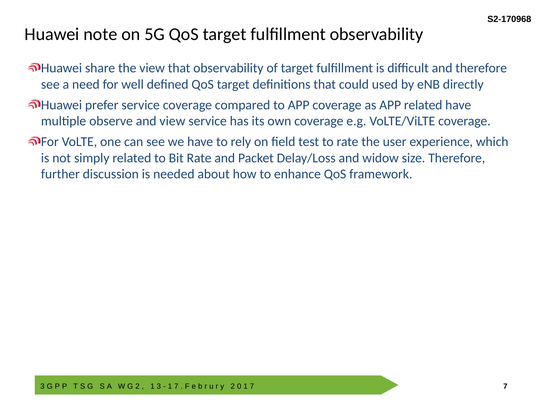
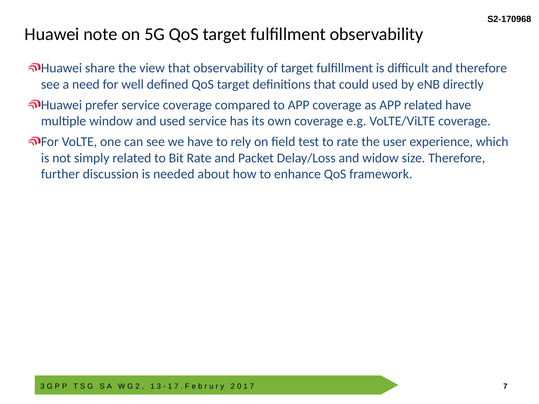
observe: observe -> window (111, 121)
and view: view -> used (172, 121)
